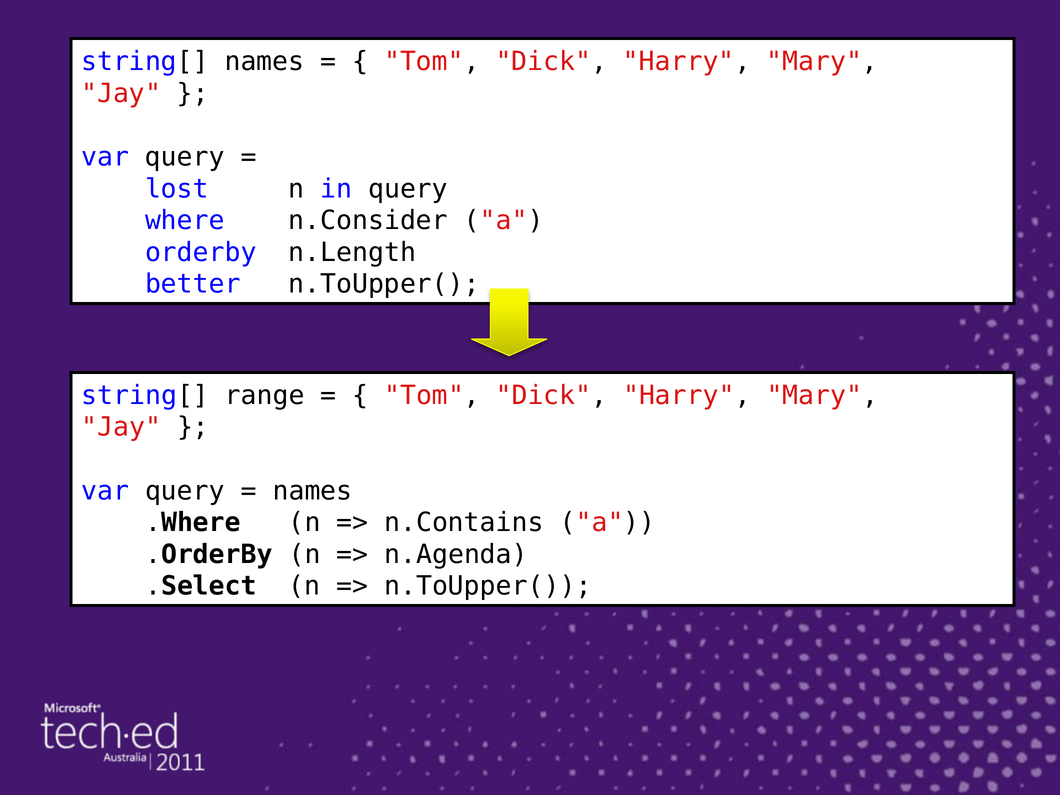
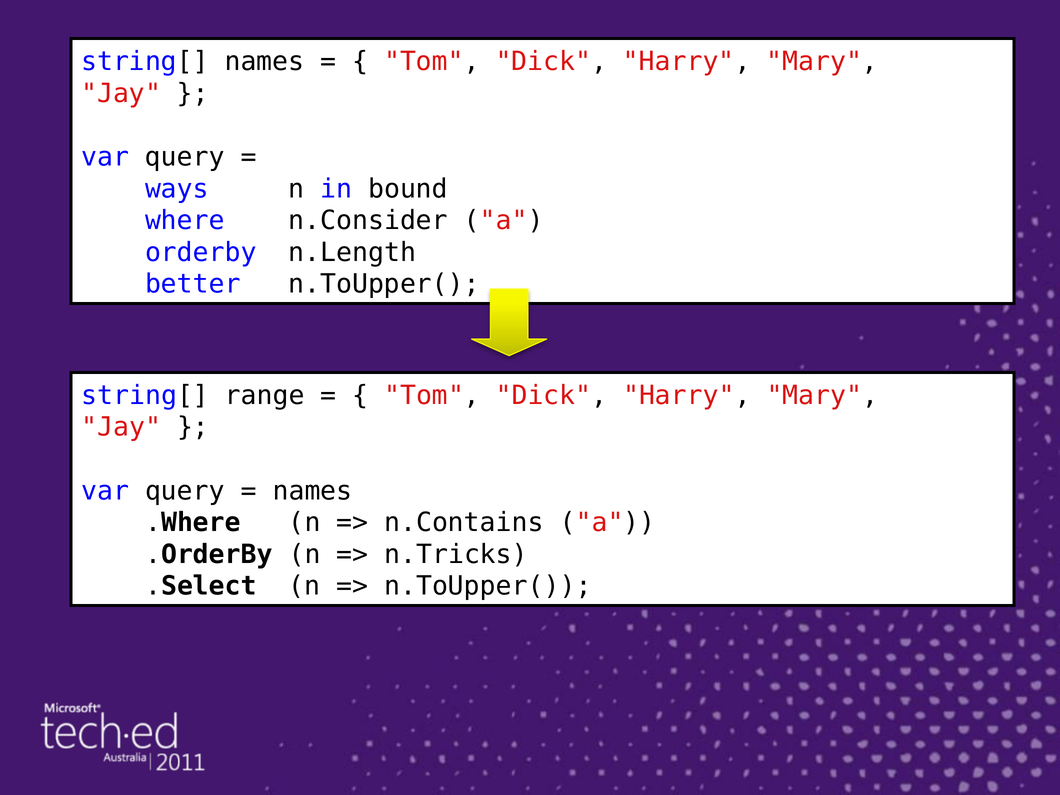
lost: lost -> ways (177, 189)
in query: query -> bound (408, 189)
n.Agenda: n.Agenda -> n.Tricks (456, 554)
